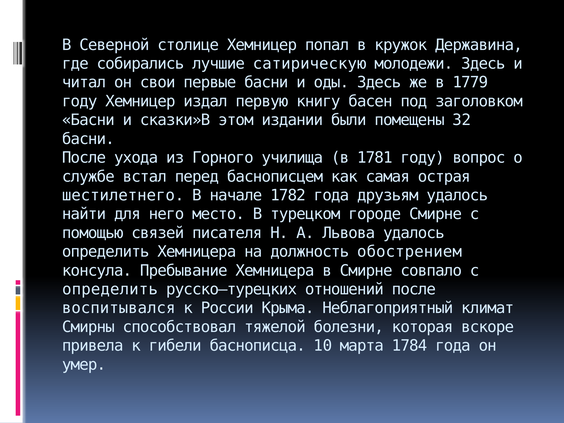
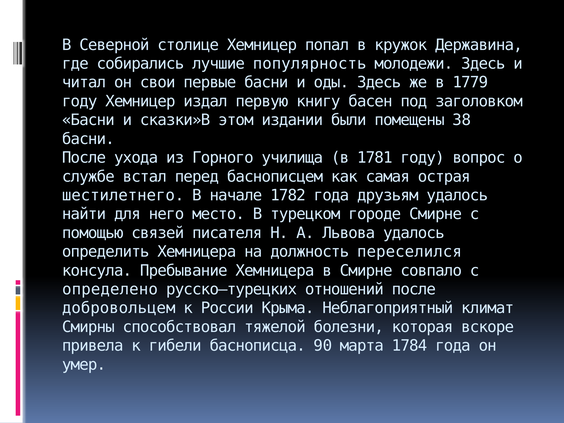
сатирическую: сатирическую -> популярность (310, 64)
32: 32 -> 38 (462, 120)
обострением: обострением -> переселился (409, 252)
определить: определить -> определено (110, 289)
воспитывался: воспитывался -> добровольцем (119, 308)
10: 10 -> 90 (323, 346)
